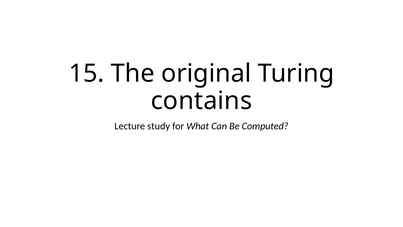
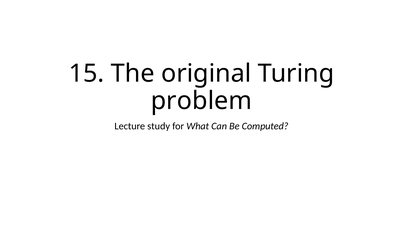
contains: contains -> problem (201, 101)
